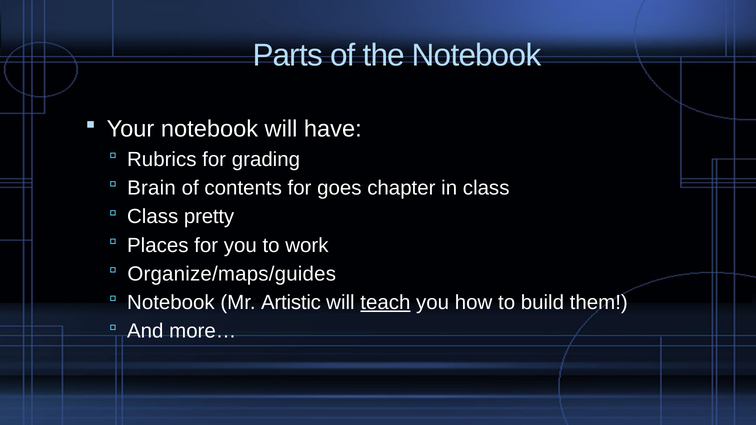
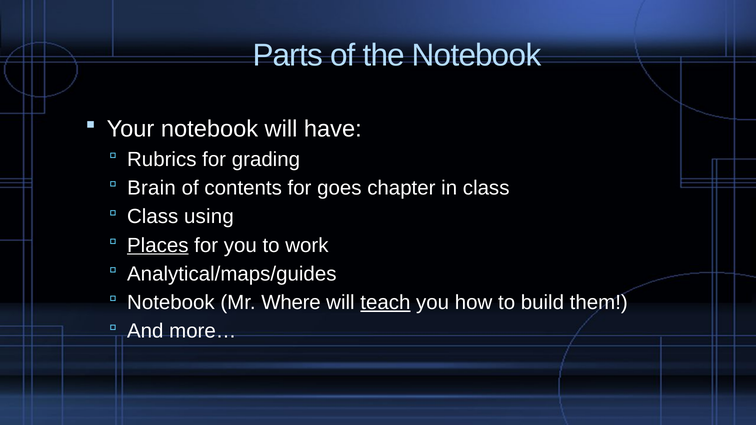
pretty: pretty -> using (209, 217)
Places underline: none -> present (158, 245)
Organize/maps/guides: Organize/maps/guides -> Analytical/maps/guides (232, 274)
Artistic: Artistic -> Where (291, 303)
